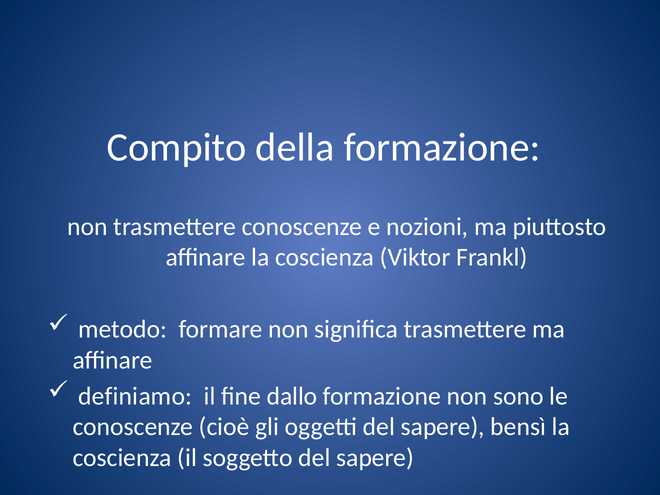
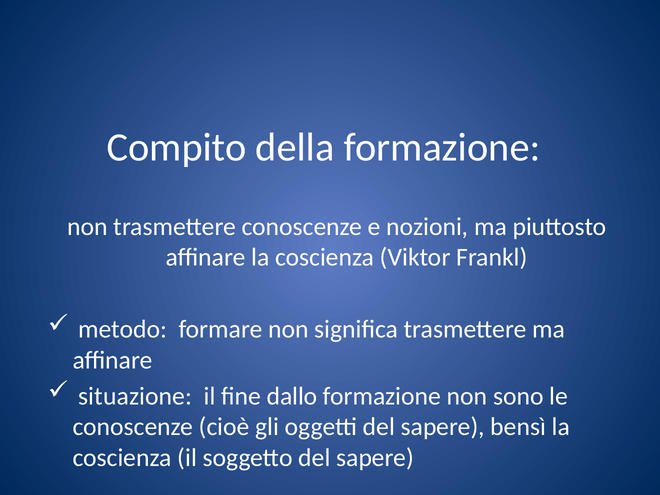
definiamo: definiamo -> situazione (135, 396)
